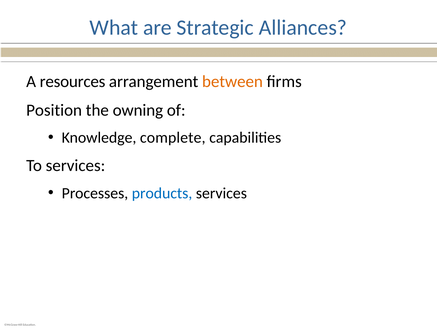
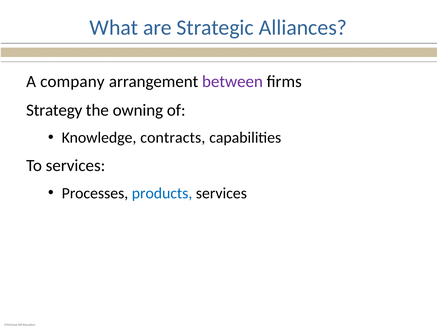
resources: resources -> company (72, 81)
between colour: orange -> purple (232, 81)
Position: Position -> Strategy (54, 110)
complete: complete -> contracts (173, 138)
